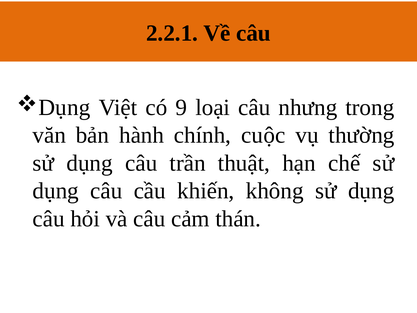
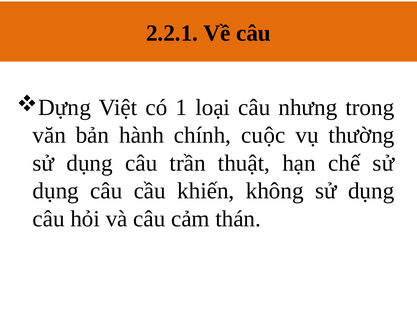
Dụng: Dụng -> Dựng (64, 107)
9: 9 -> 1 (181, 107)
